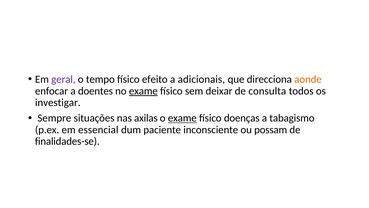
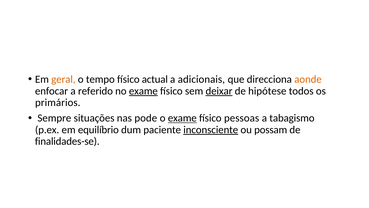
geral colour: purple -> orange (63, 79)
efeito: efeito -> actual (155, 79)
doentes: doentes -> referido (95, 91)
deixar underline: none -> present (219, 91)
consulta: consulta -> hipótese (267, 91)
investigar: investigar -> primários (58, 102)
axilas: axilas -> pode (146, 118)
doenças: doenças -> pessoas (242, 118)
essencial: essencial -> equilíbrio (98, 130)
inconsciente underline: none -> present (211, 130)
